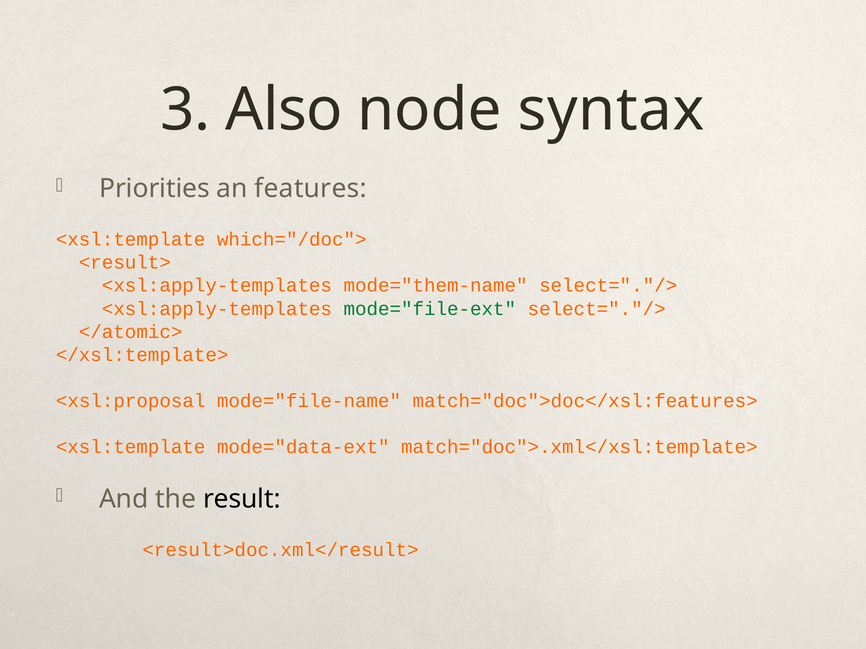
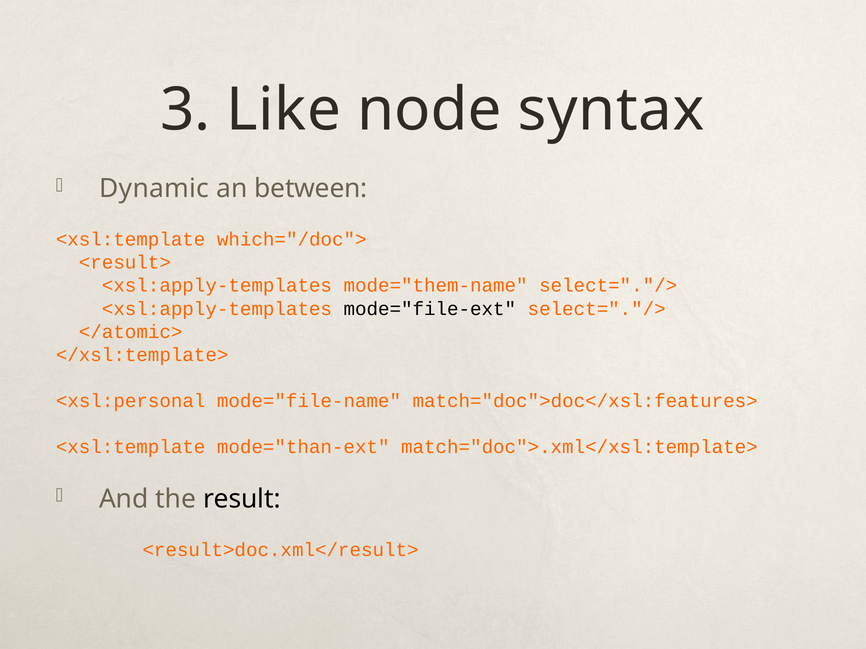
Also: Also -> Like (284, 110)
Priorities: Priorities -> Dynamic (154, 189)
features: features -> between (311, 189)
mode="file-ext colour: green -> black (430, 309)
<xsl:proposal: <xsl:proposal -> <xsl:personal (131, 401)
mode="data-ext: mode="data-ext -> mode="than-ext (303, 447)
